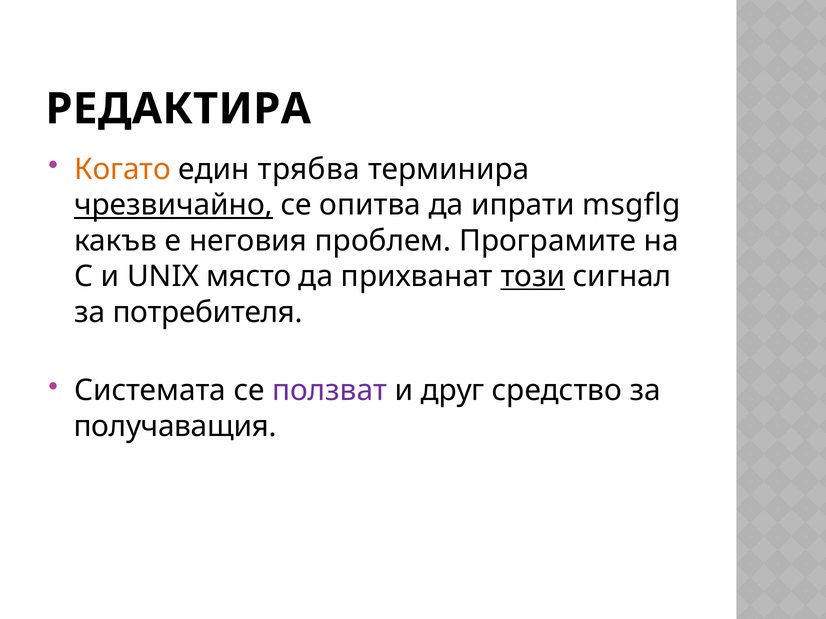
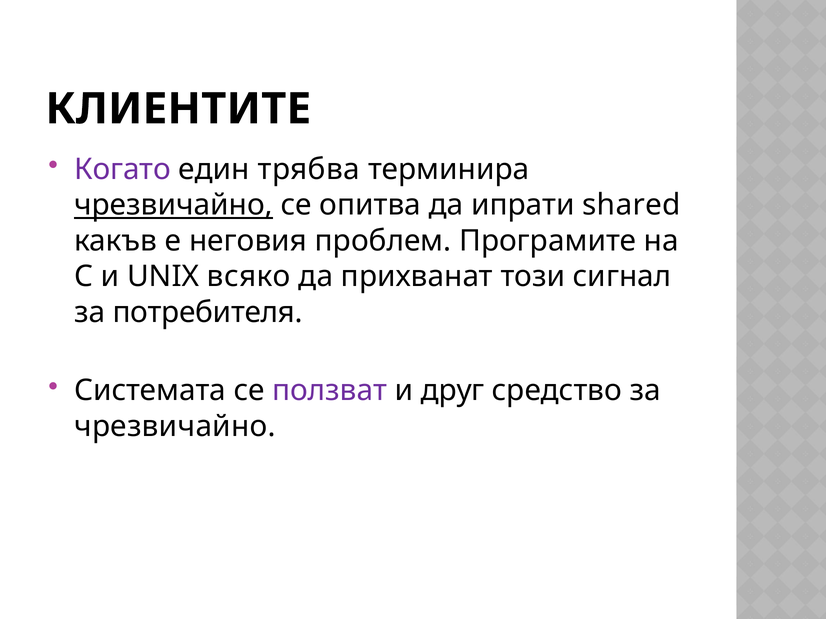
РЕДАКТИРА: РЕДАКТИРА -> КЛИЕНТИТЕ (178, 109)
Когато colour: orange -> purple (123, 169)
msgflg: msgflg -> shared (632, 205)
място: място -> всяко (249, 277)
този underline: present -> none (533, 277)
получаващия: получаващия -> чрезвичайно (175, 427)
